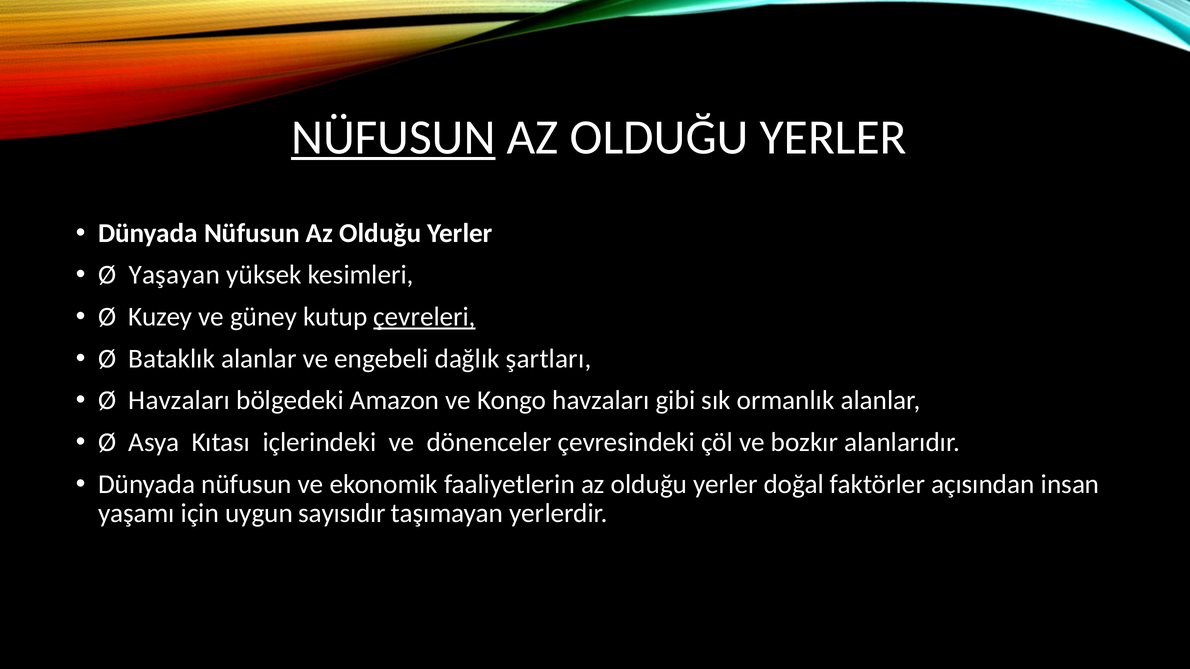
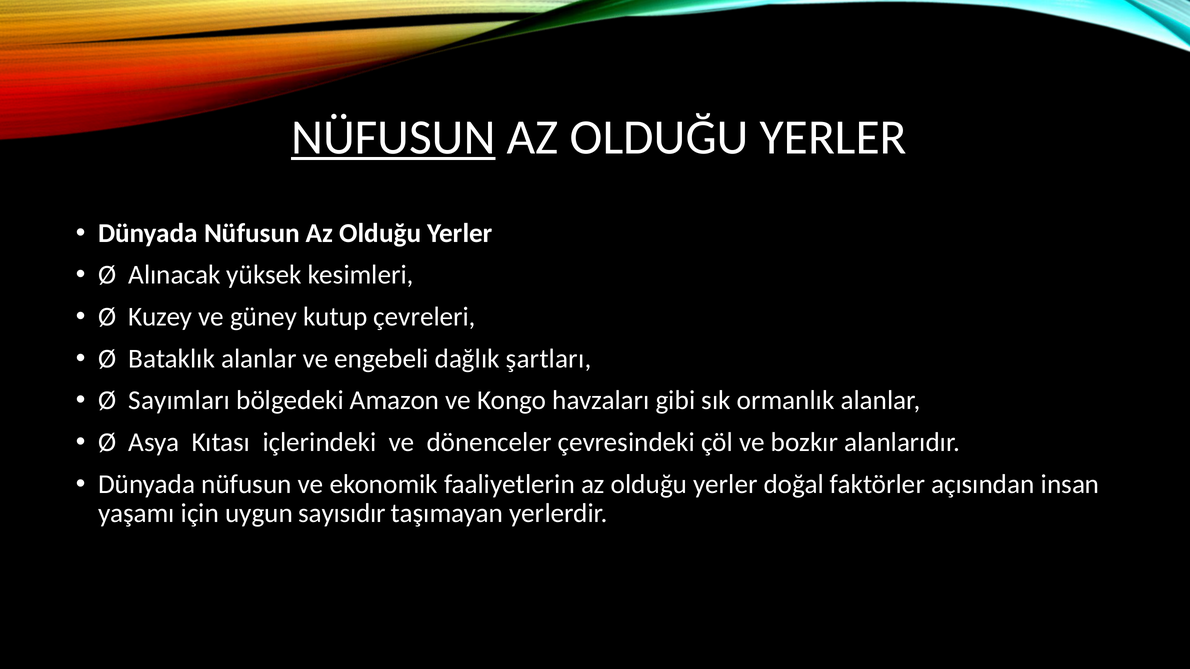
Yaşayan: Yaşayan -> Alınacak (174, 275)
çevreleri underline: present -> none (425, 317)
Ø Havzaları: Havzaları -> Sayımları (179, 401)
